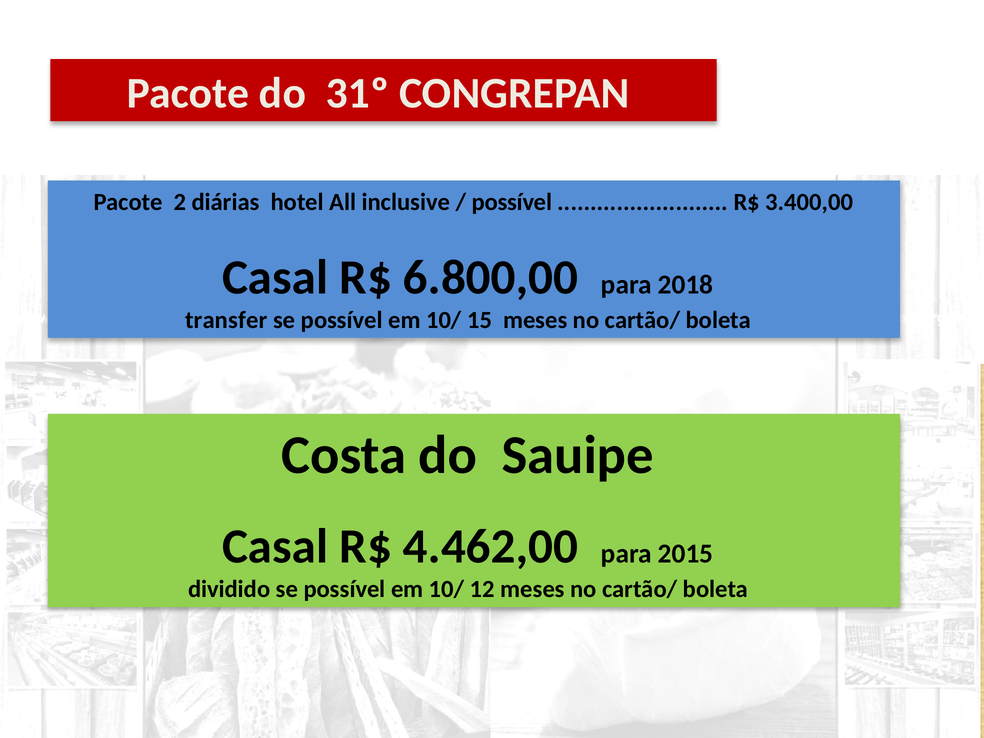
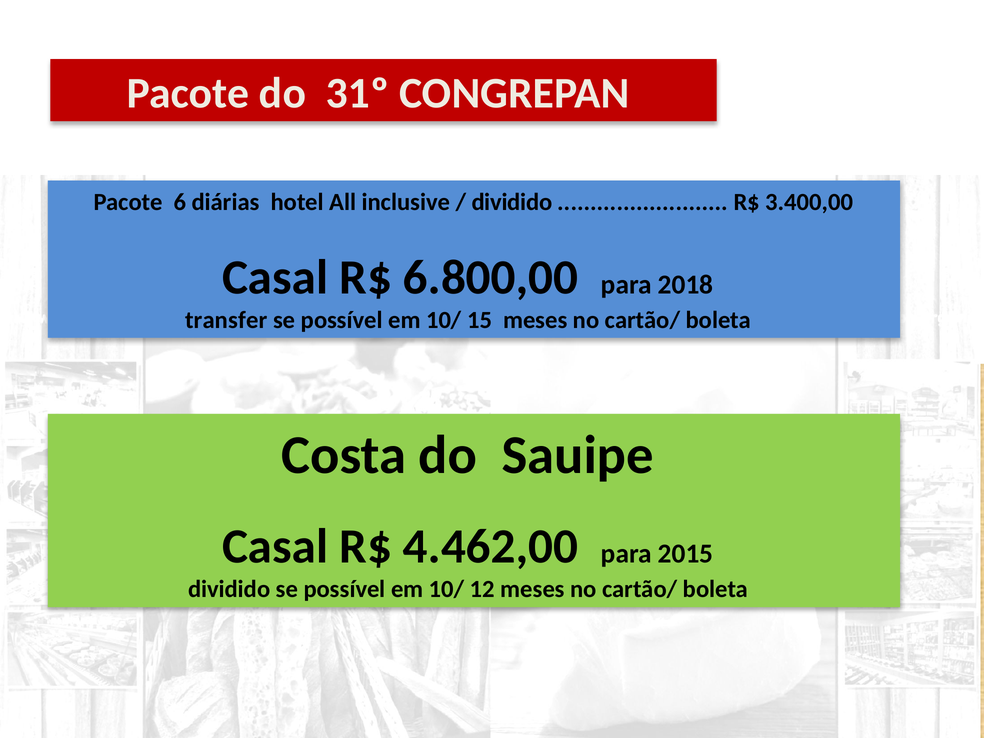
2: 2 -> 6 (180, 202)
possível: possível -> dividido (512, 202)
